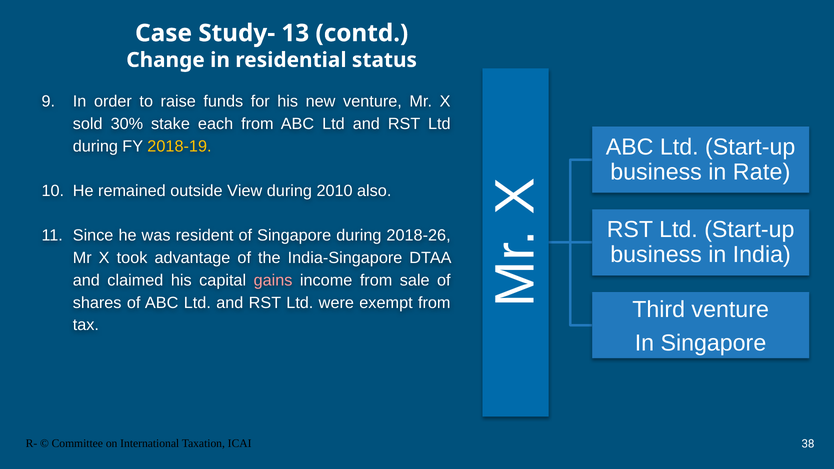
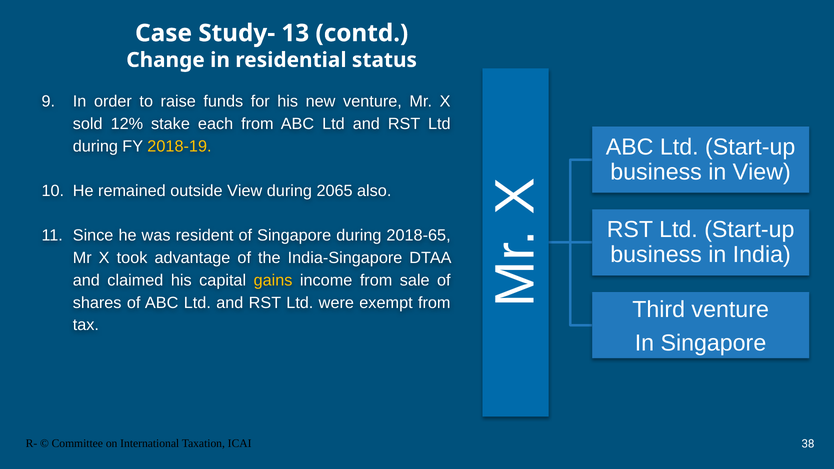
30%: 30% -> 12% (127, 124)
in Rate: Rate -> View (762, 172)
2010: 2010 -> 2065 (335, 191)
2018-26: 2018-26 -> 2018-65 (419, 236)
gains colour: pink -> yellow (273, 280)
